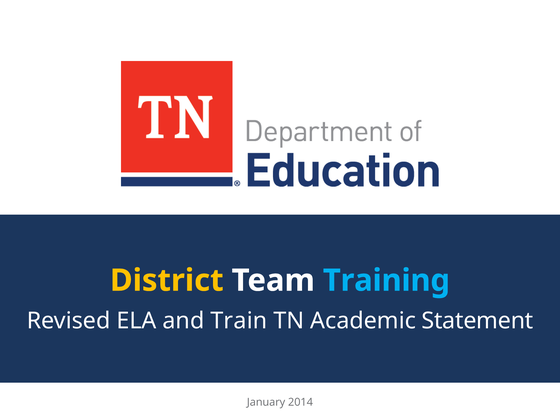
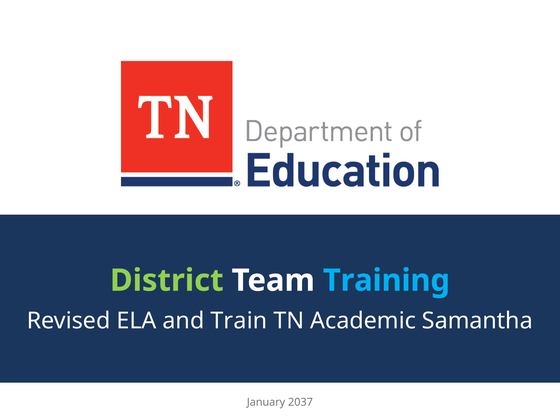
District colour: yellow -> light green (167, 280)
Statement: Statement -> Samantha (477, 321)
2014: 2014 -> 2037 (300, 402)
